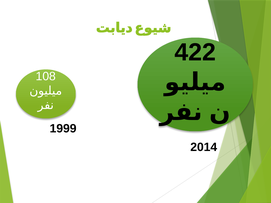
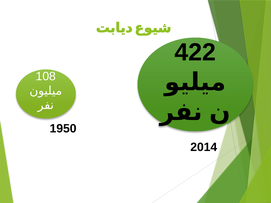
1999: 1999 -> 1950 (63, 129)
